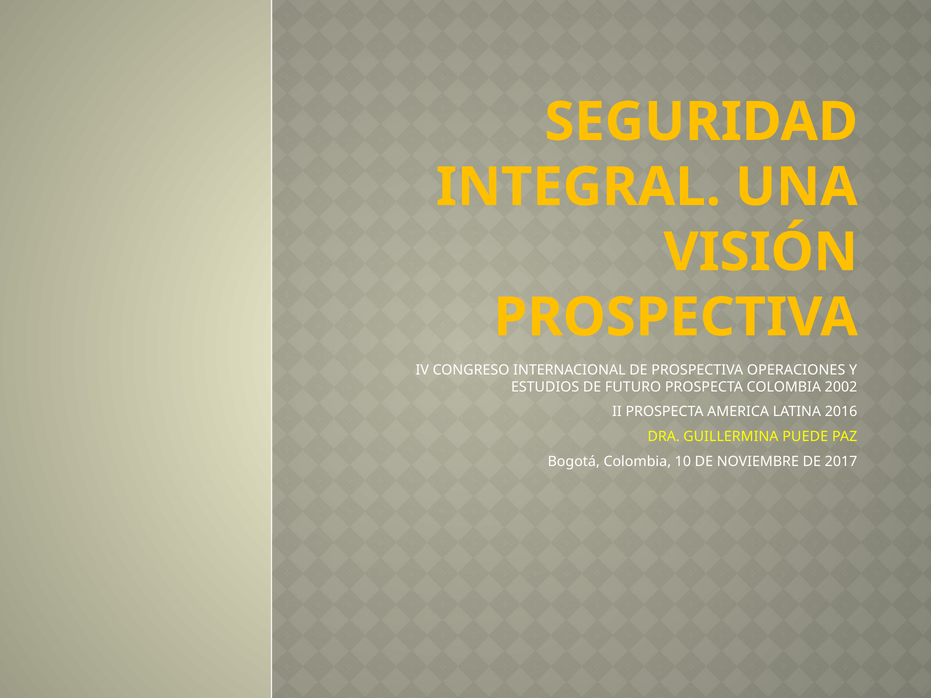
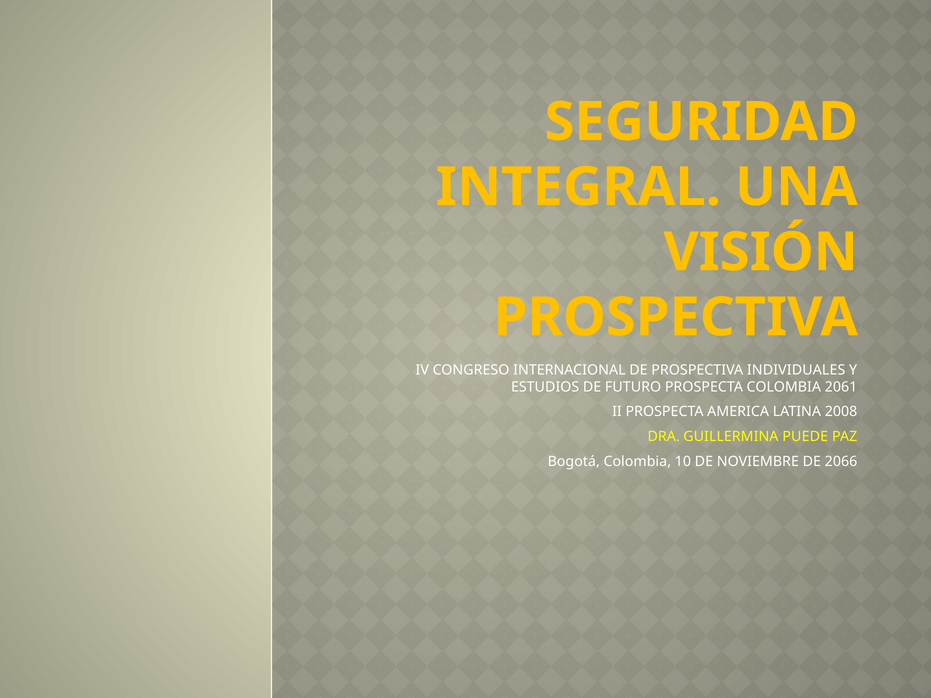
OPERACIONES: OPERACIONES -> INDIVIDUALES (796, 370)
2002: 2002 -> 2061 (841, 387)
2016: 2016 -> 2008 (841, 412)
2017: 2017 -> 2066 (841, 462)
